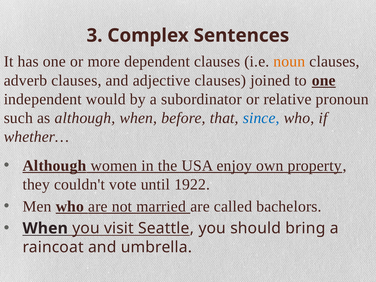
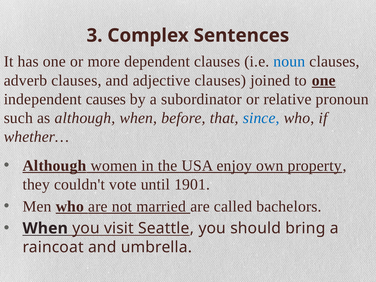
noun colour: orange -> blue (289, 62)
would: would -> causes (106, 99)
1922: 1922 -> 1901 (192, 184)
